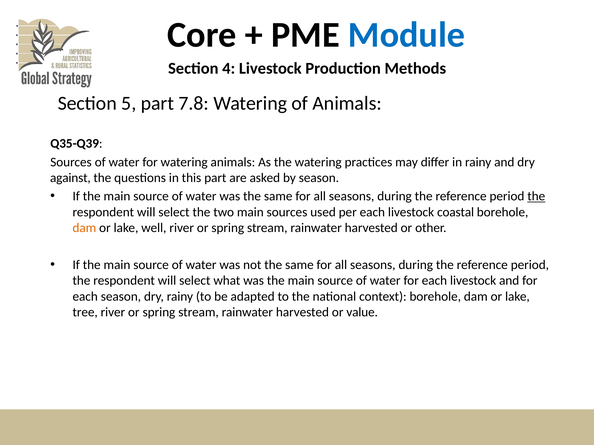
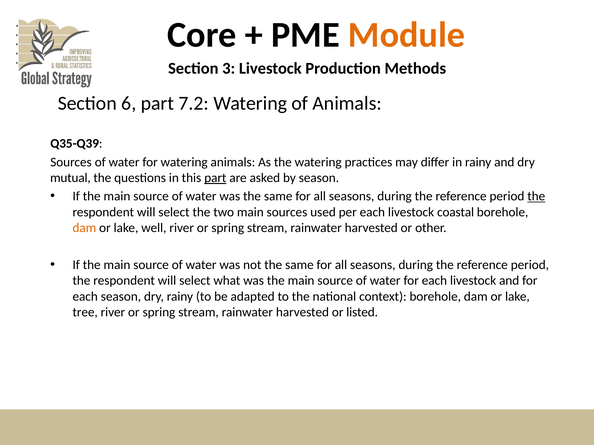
Module colour: blue -> orange (407, 35)
4: 4 -> 3 (229, 68)
5: 5 -> 6 (129, 103)
7.8: 7.8 -> 7.2 (194, 103)
against: against -> mutual (70, 178)
part underline: none -> present (215, 178)
value: value -> listed (362, 313)
